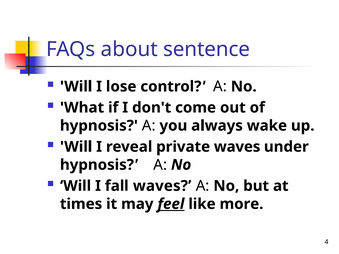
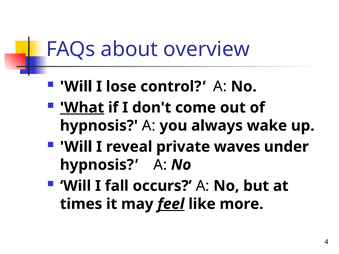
sentence: sentence -> overview (207, 49)
What underline: none -> present (82, 108)
fall waves: waves -> occurs (162, 186)
